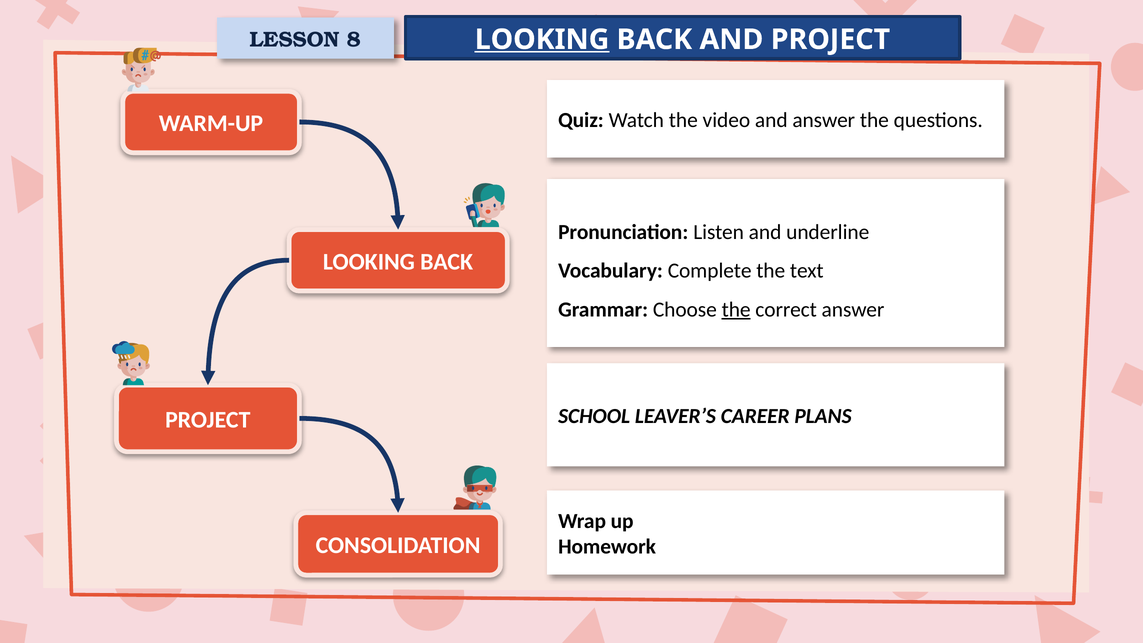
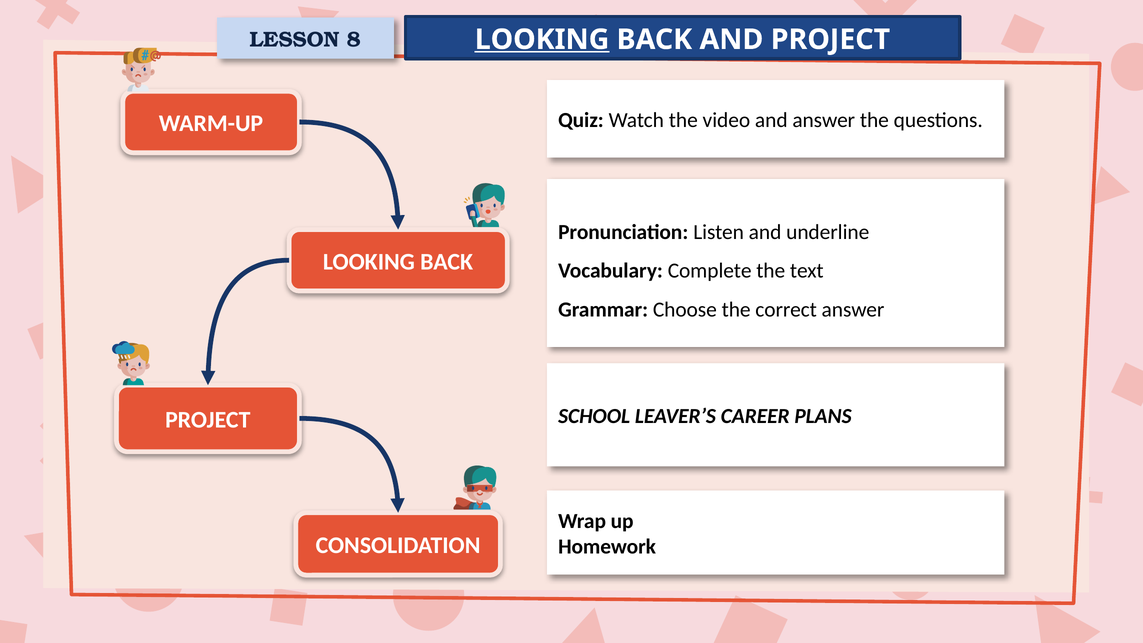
the underline: present -> none (736, 309)
